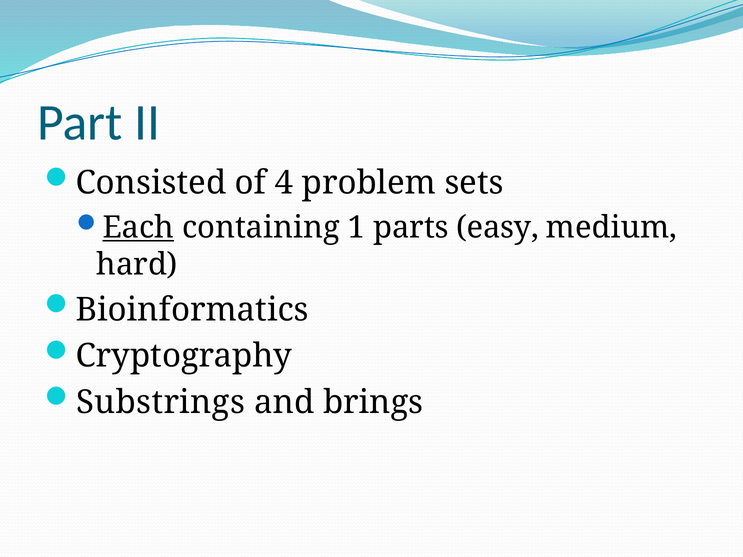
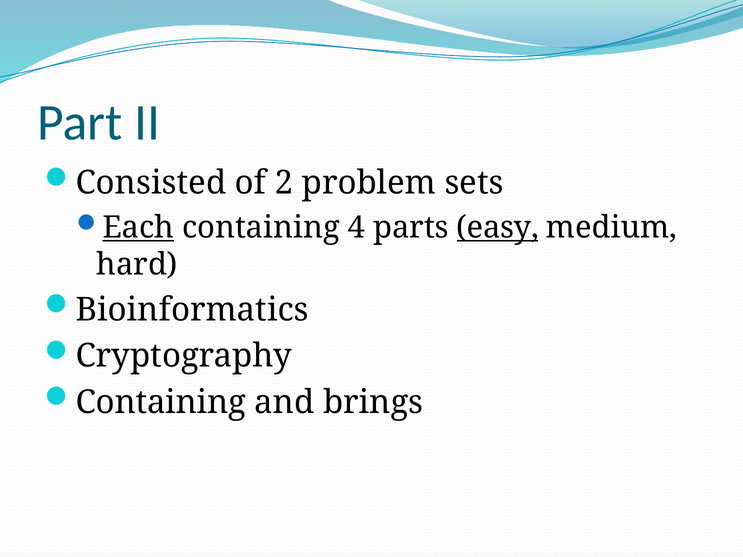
4: 4 -> 2 (284, 183)
1: 1 -> 4 (356, 228)
easy underline: none -> present (498, 228)
Substrings: Substrings -> Containing (161, 402)
